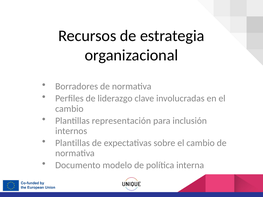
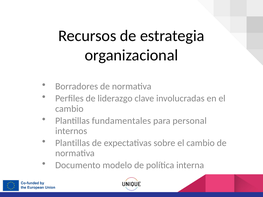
representación: representación -> fundamentales (121, 121)
inclusión: inclusión -> personal (190, 121)
